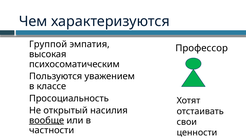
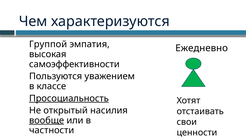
Профессор: Профессор -> Ежедневно (202, 48)
психосоматическим: психосоматическим -> самоэффективности (74, 64)
Просоциальность underline: none -> present (69, 99)
